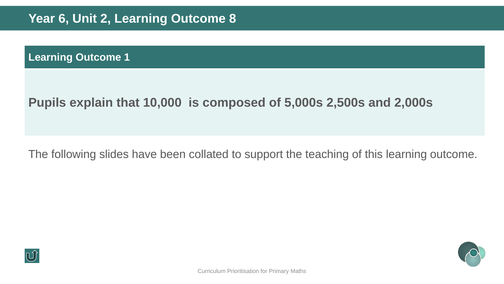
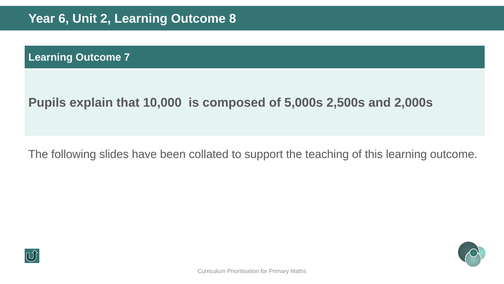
1: 1 -> 7 (127, 57)
